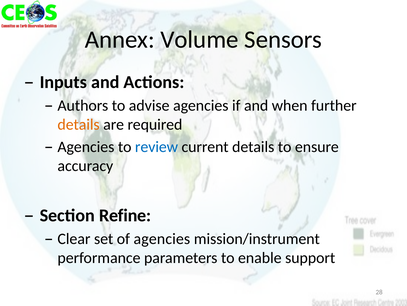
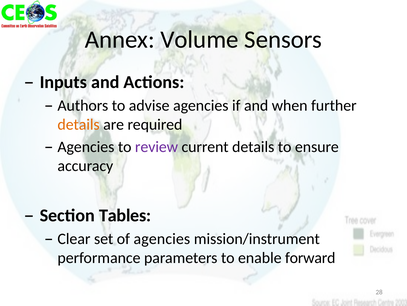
review colour: blue -> purple (157, 146)
Refine: Refine -> Tables (125, 215)
support: support -> forward (310, 257)
